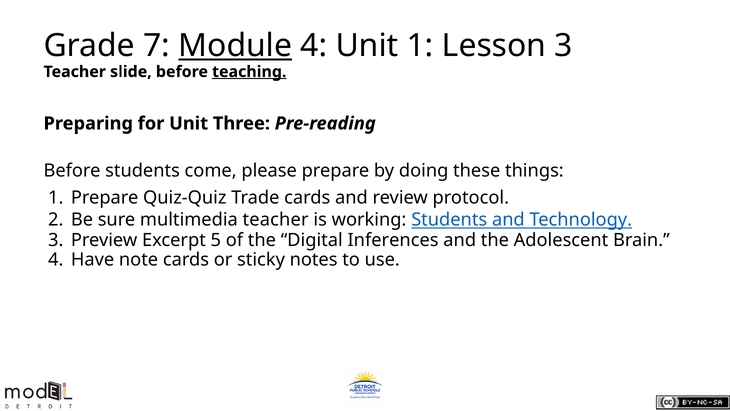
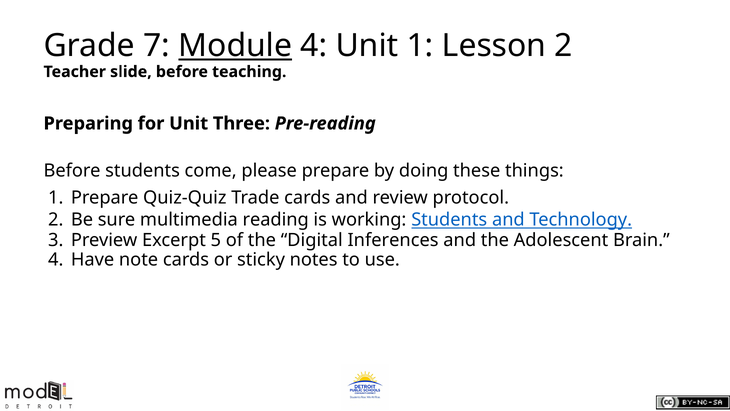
Lesson 3: 3 -> 2 (564, 46)
teaching underline: present -> none (249, 72)
multimedia teacher: teacher -> reading (276, 220)
